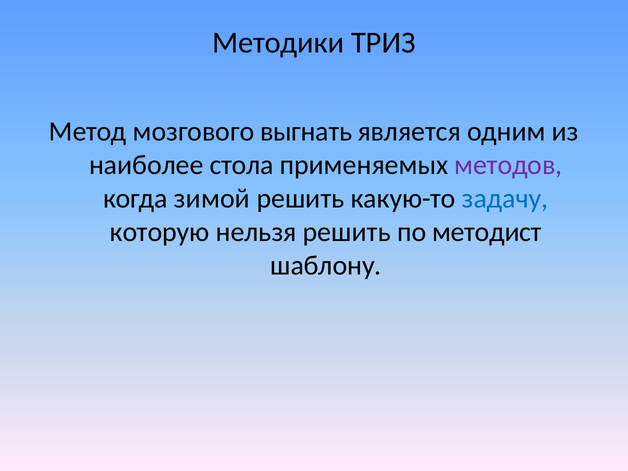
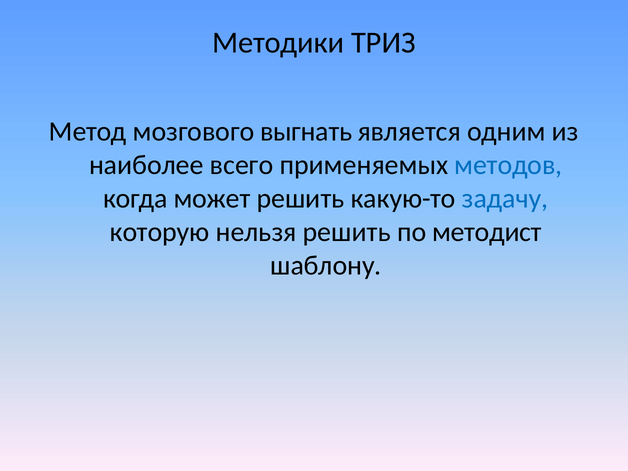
стола: стола -> всего (242, 165)
методов colour: purple -> blue (508, 165)
зимой: зимой -> может (212, 199)
